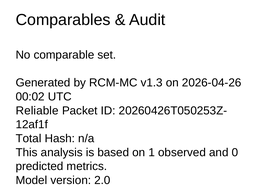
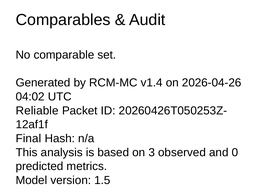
v1.3: v1.3 -> v1.4 (152, 83)
00:02: 00:02 -> 04:02 (30, 97)
Total: Total -> Final (28, 138)
1: 1 -> 3 (152, 152)
2.0: 2.0 -> 1.5 (102, 180)
